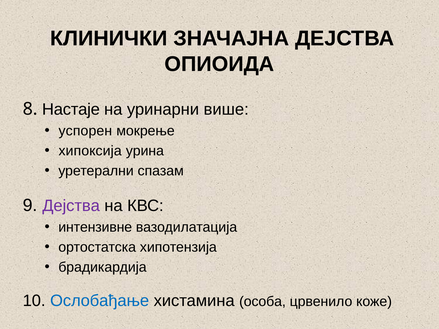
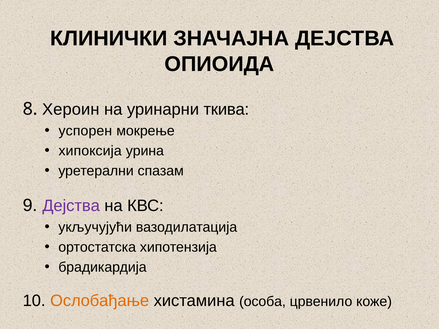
Настаје: Настаје -> Хероин (71, 110)
више: више -> ткива (226, 110)
интензивне: интензивне -> укључујући (95, 228)
Ослобађање colour: blue -> orange (100, 301)
